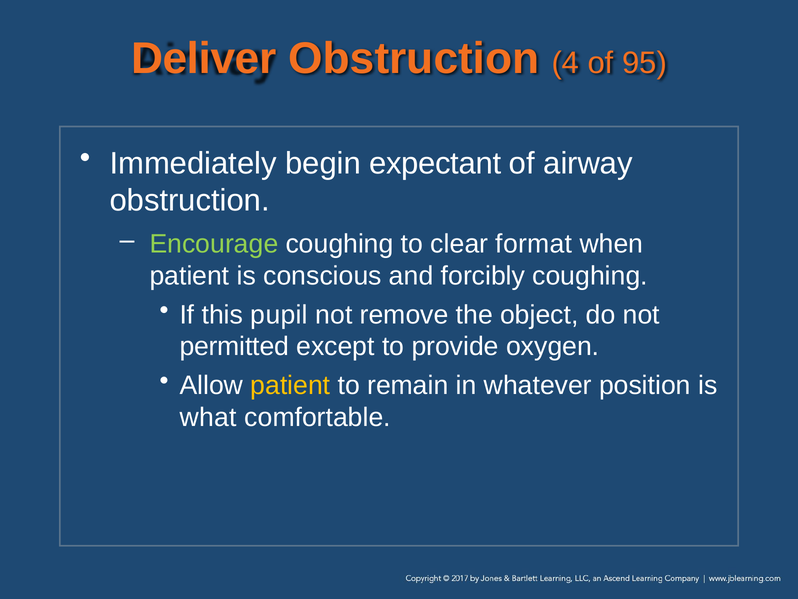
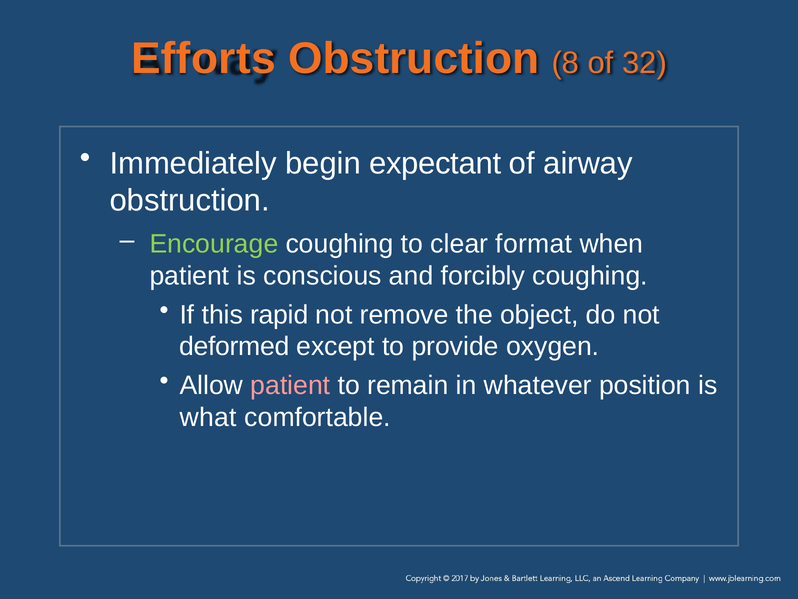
Deliver: Deliver -> Efforts (203, 59)
4: 4 -> 8 (565, 63)
95: 95 -> 32 (645, 63)
pupil: pupil -> rapid (279, 314)
permitted: permitted -> deformed (234, 346)
patient colour: yellow -> pink (290, 385)
